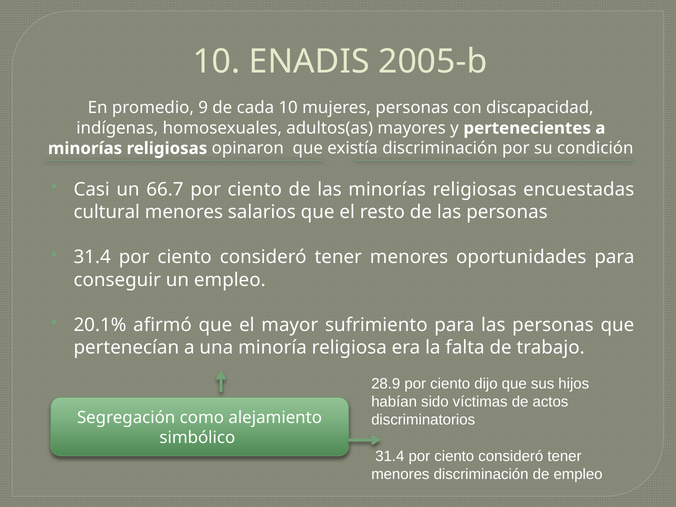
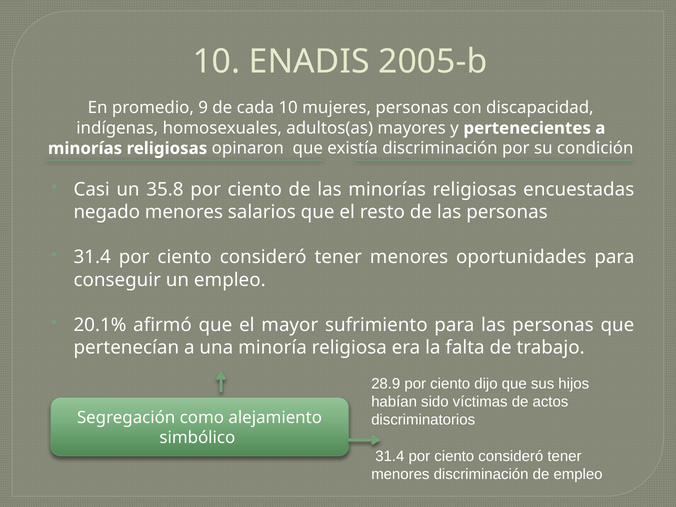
66.7: 66.7 -> 35.8 (165, 190)
cultural: cultural -> negado (107, 212)
